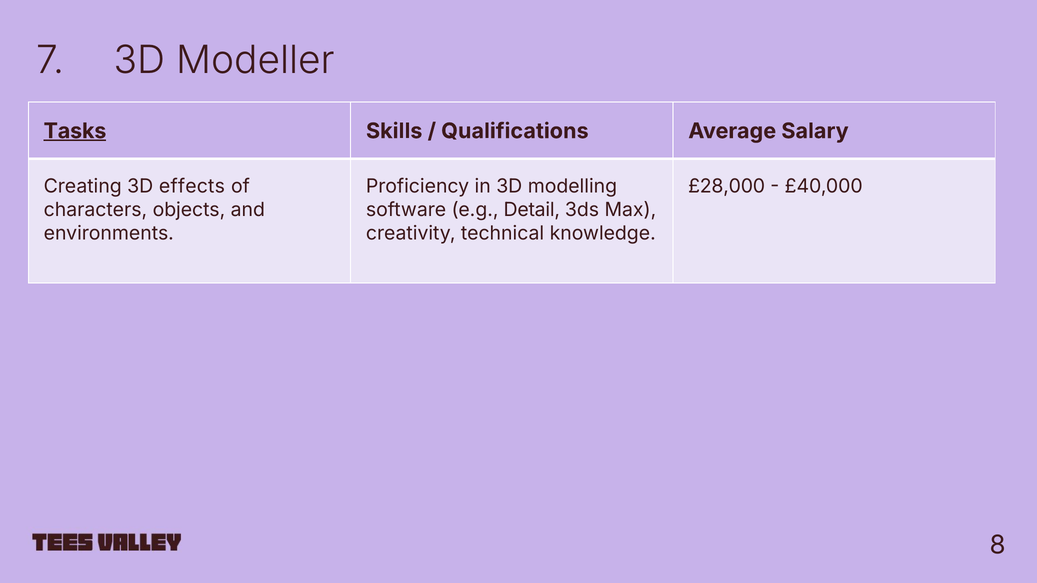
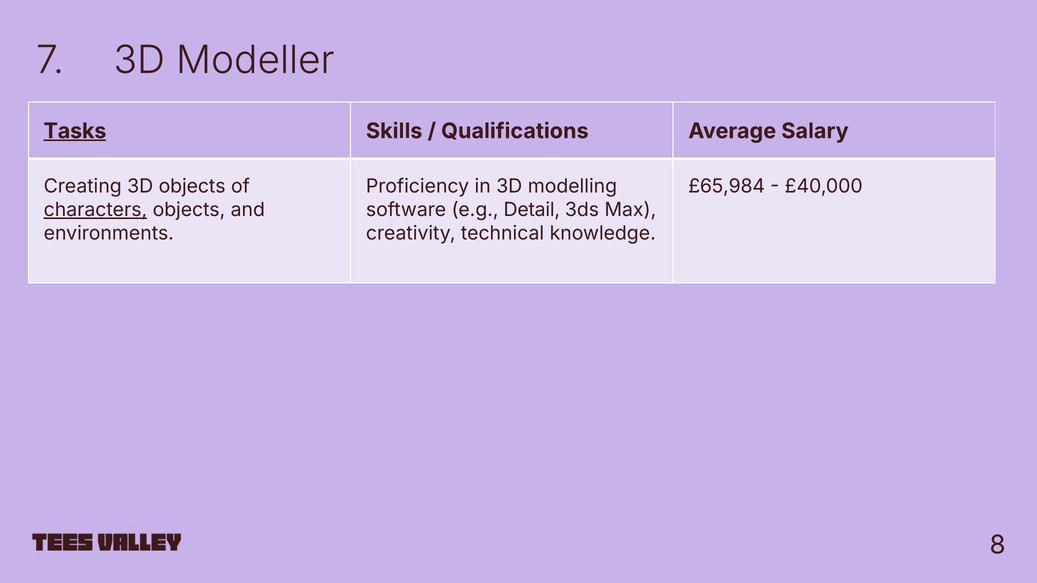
3D effects: effects -> objects (192, 186)
£28,000: £28,000 -> £65,984 (727, 186)
characters underline: none -> present (95, 210)
